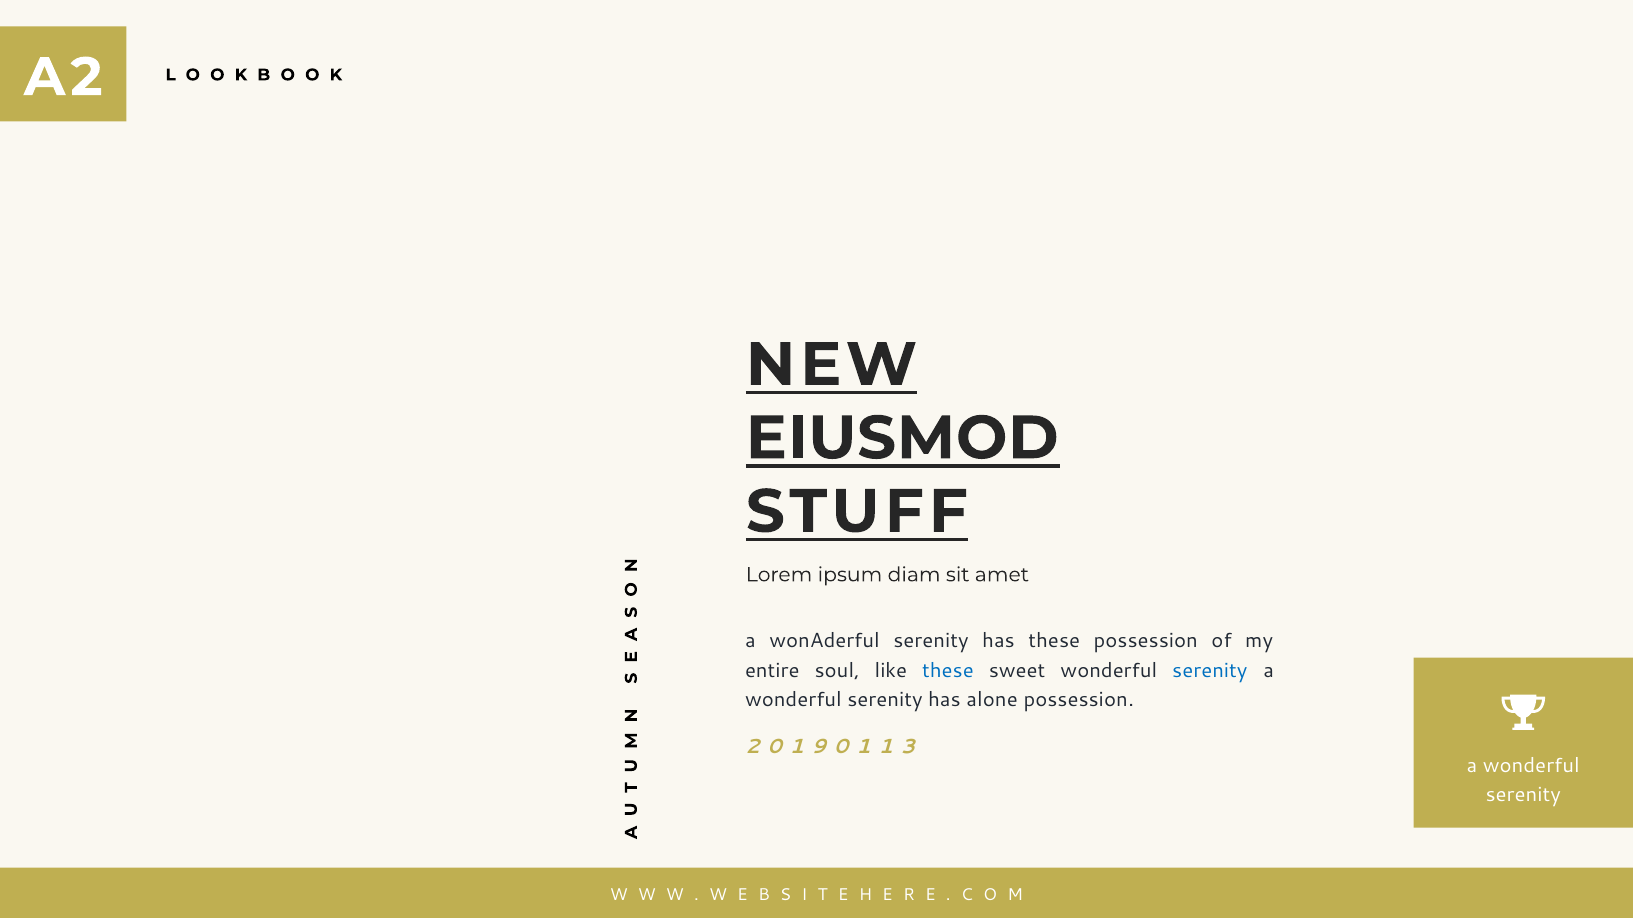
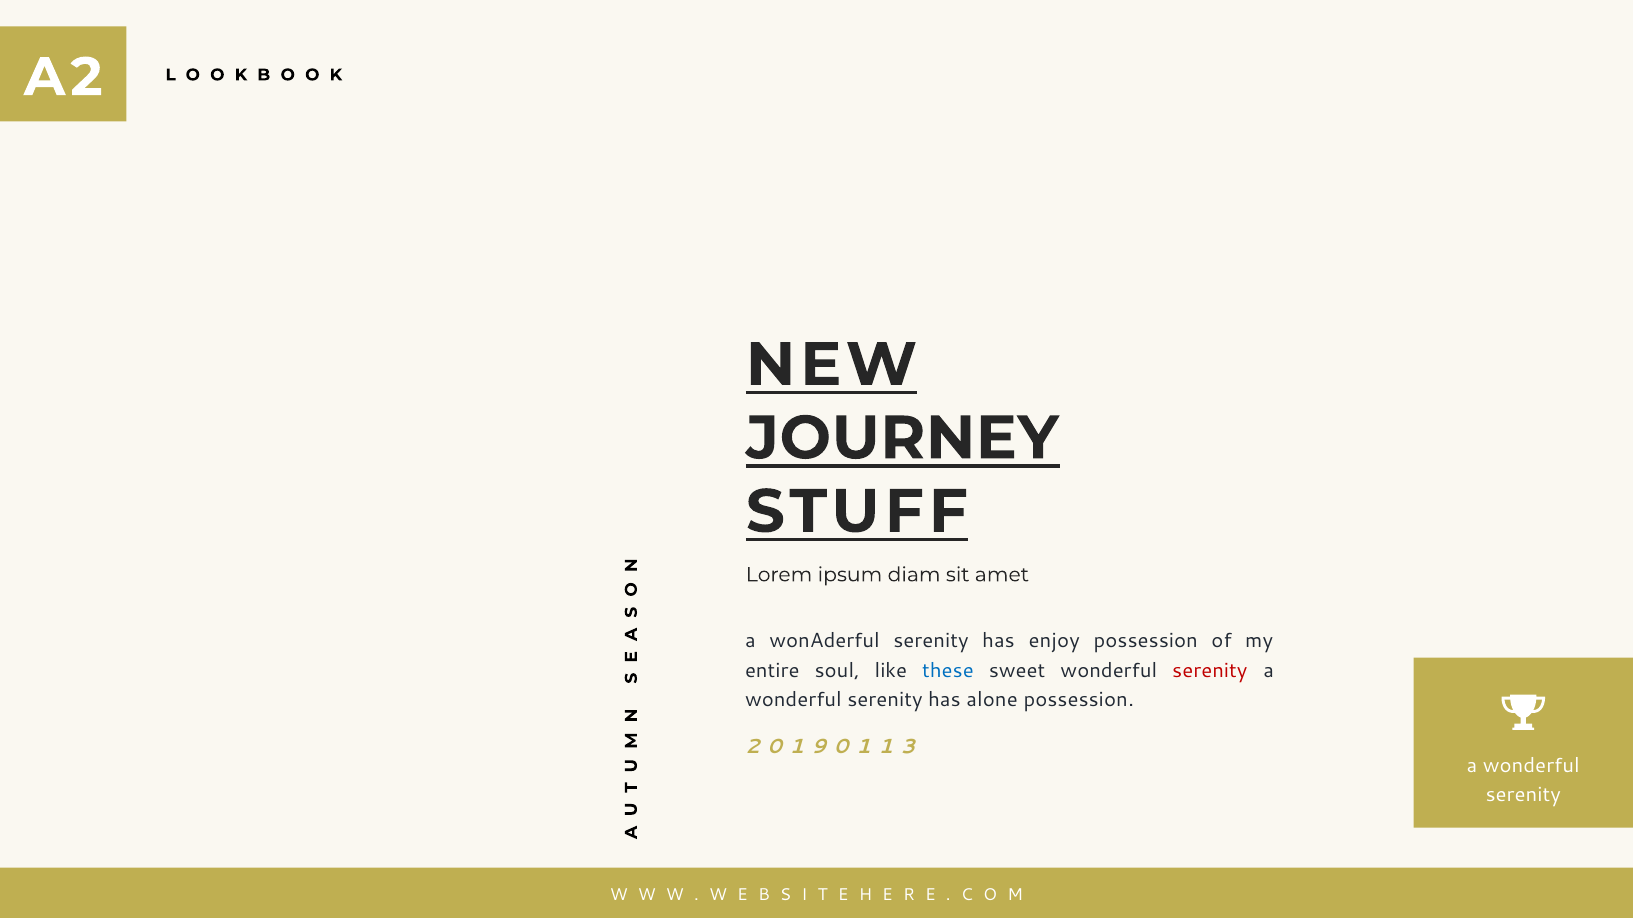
EIUSMOD: EIUSMOD -> JOURNEY (902, 438)
has these: these -> enjoy (1054, 641)
serenity colour: blue -> red (1210, 671)
